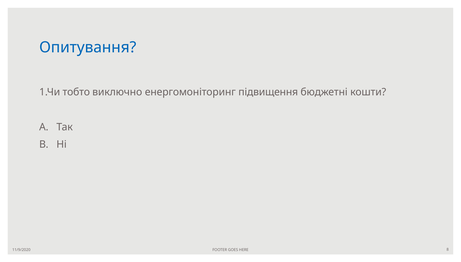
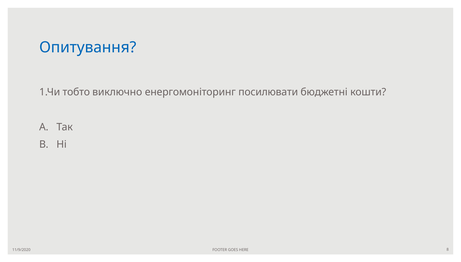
підвищення: підвищення -> посилювати (268, 92)
